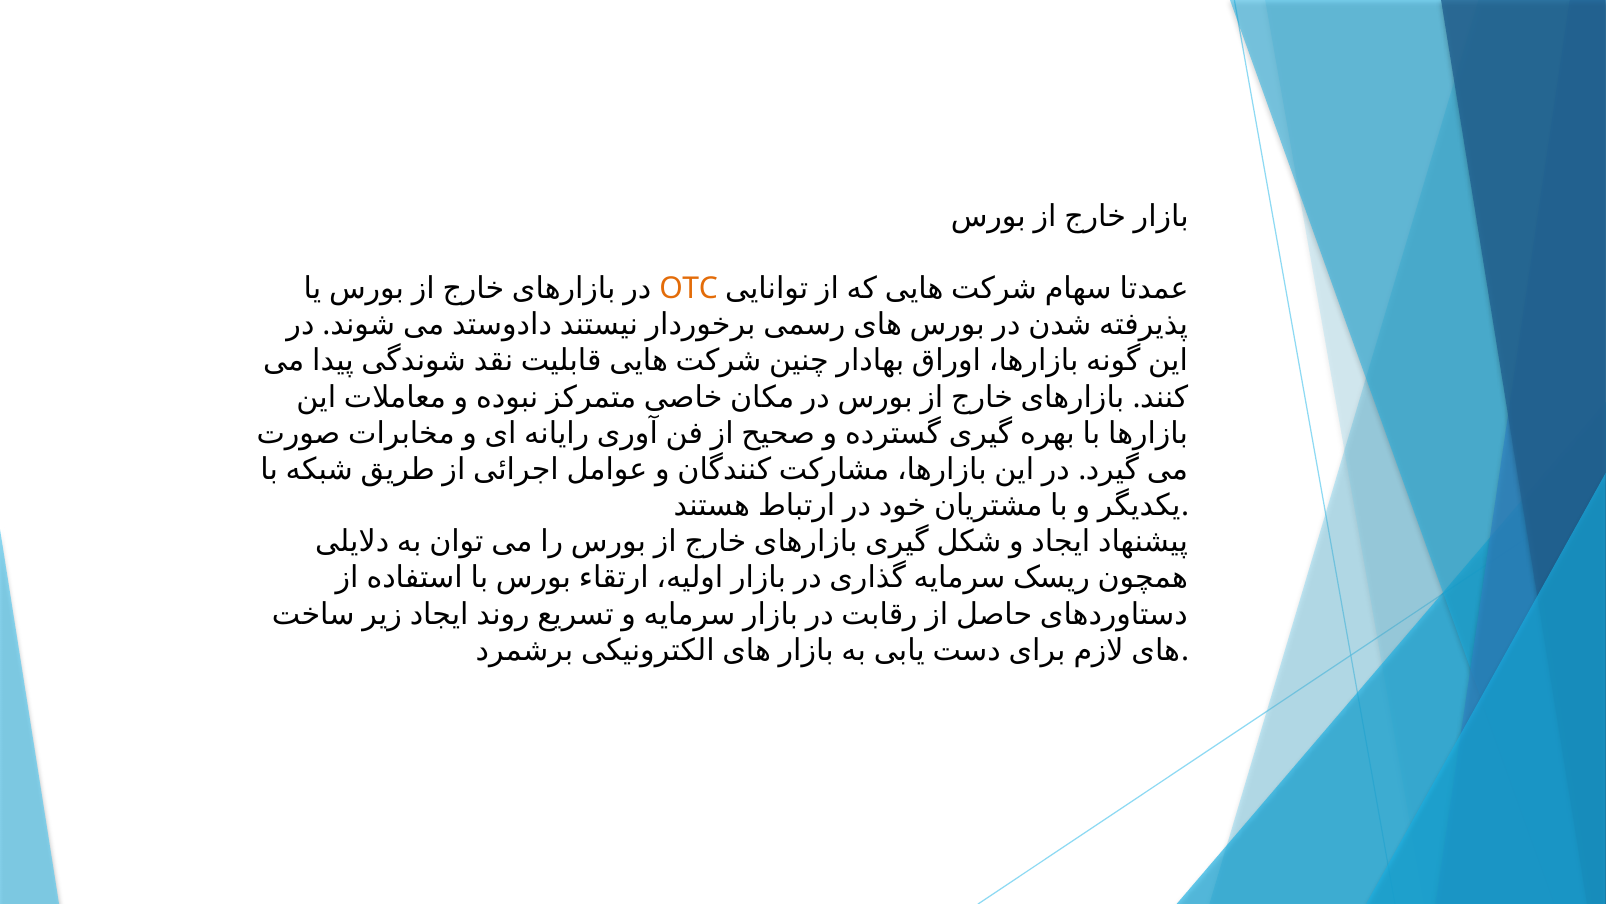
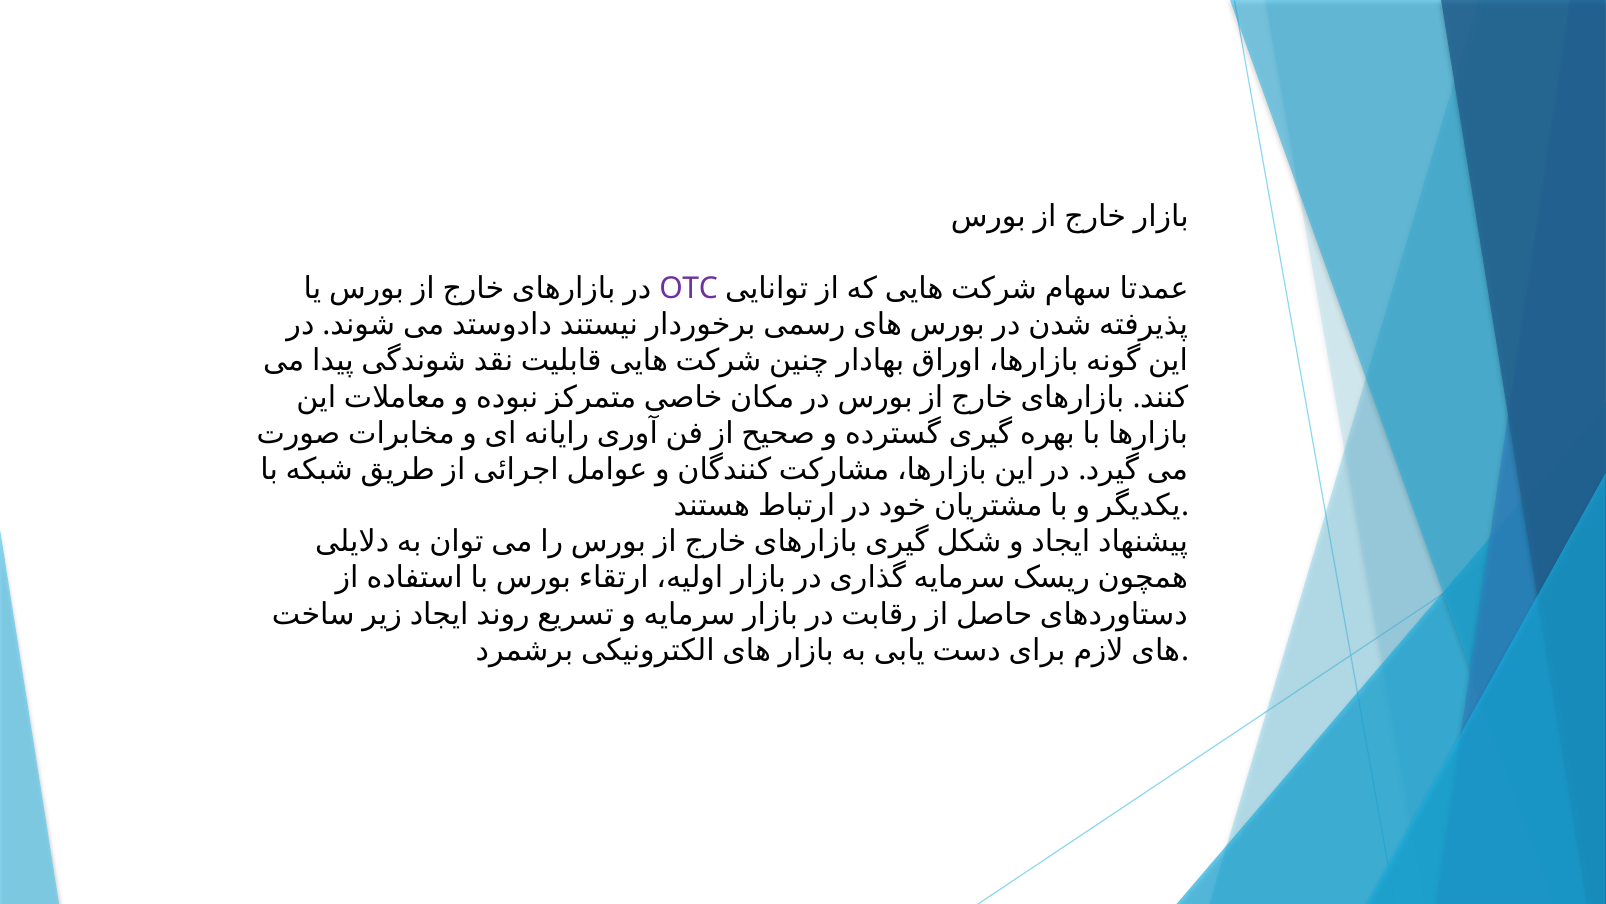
OTC colour: orange -> purple (689, 289)
